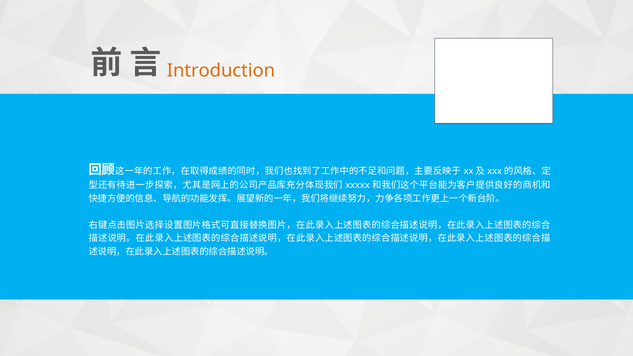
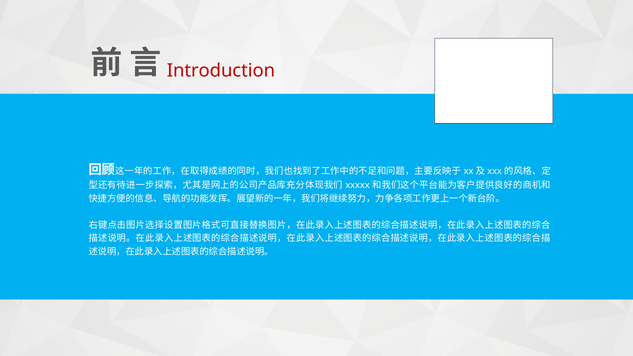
Introduction colour: orange -> red (221, 71)
